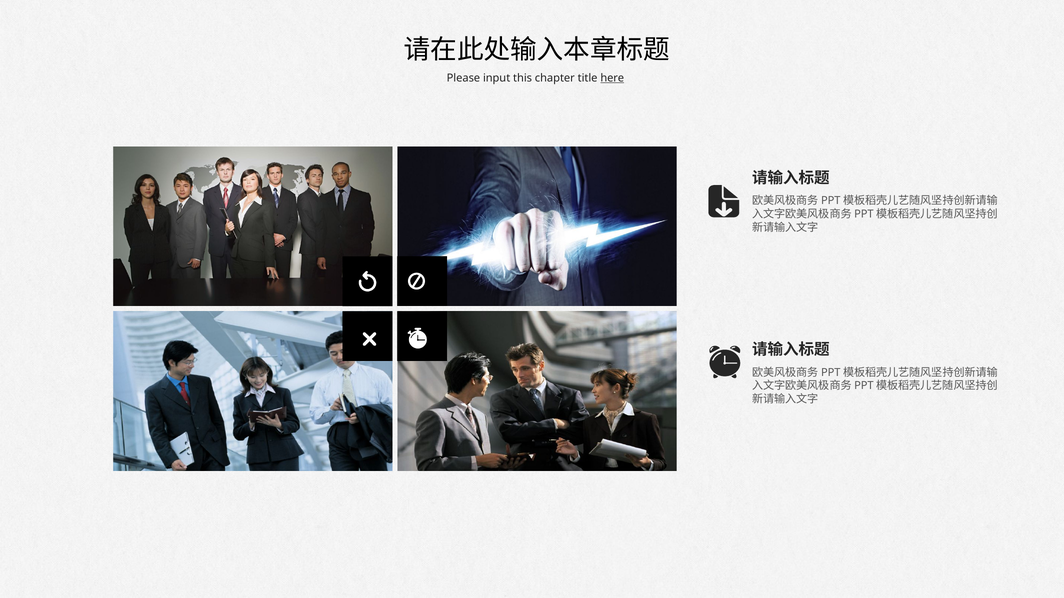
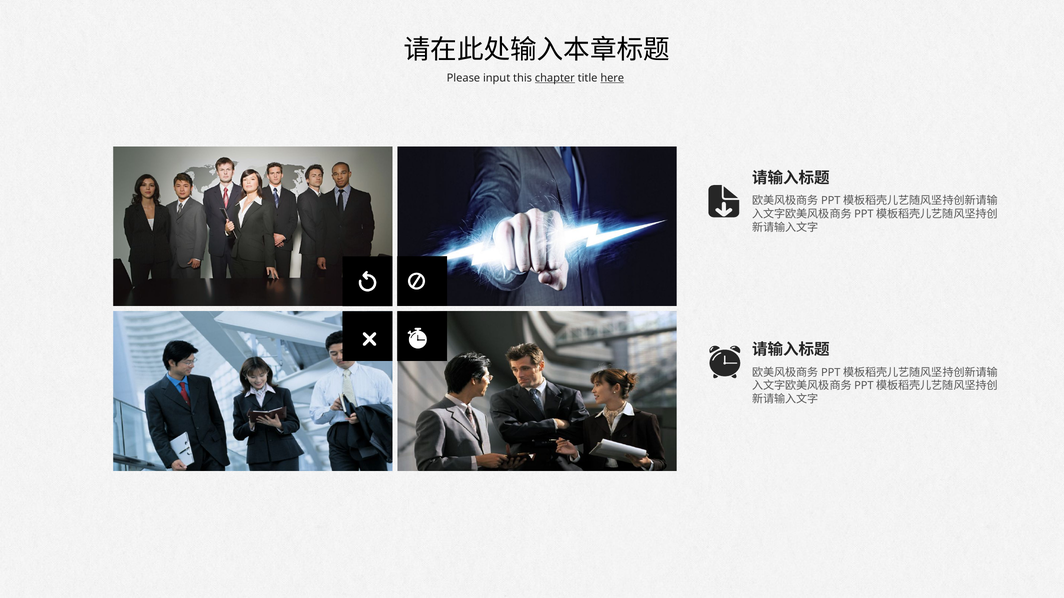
chapter underline: none -> present (555, 78)
